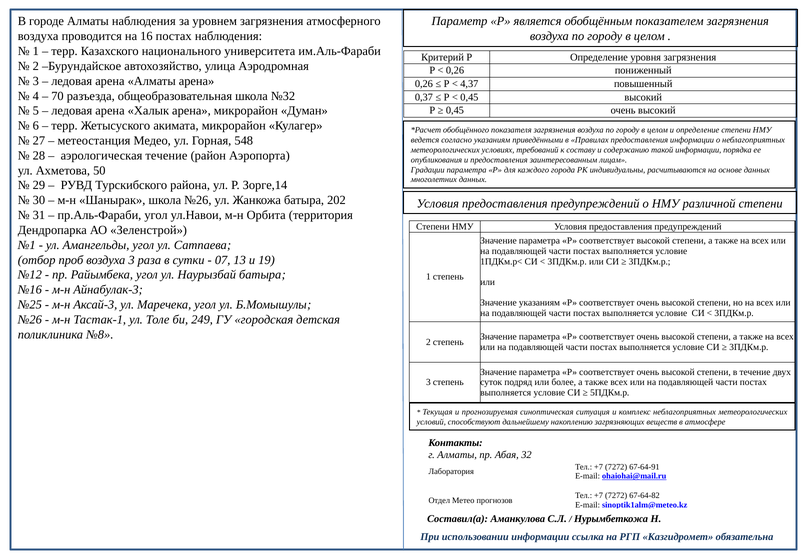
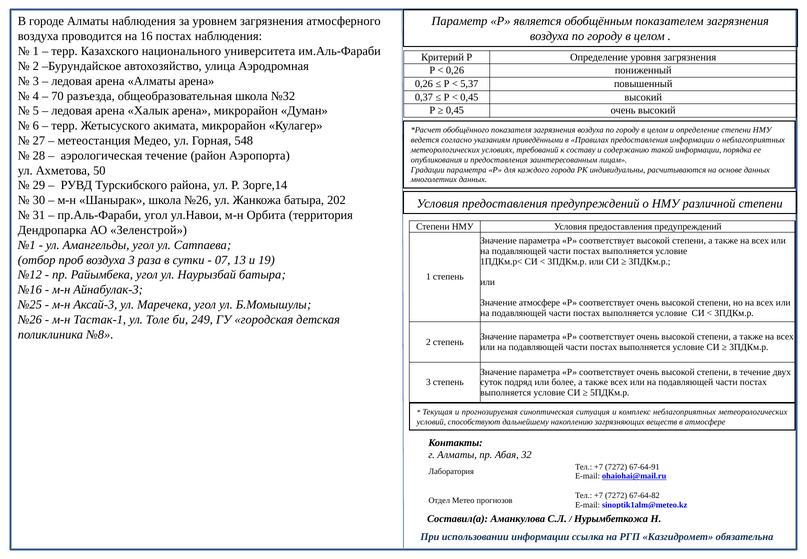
4,37: 4,37 -> 5,37 (469, 84)
Значение указаниям: указаниям -> атмосфере (539, 303)
